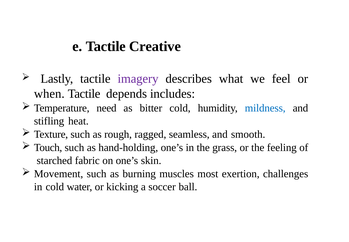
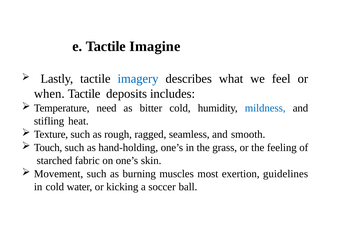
Creative: Creative -> Imagine (155, 46)
imagery colour: purple -> blue (138, 79)
depends: depends -> deposits (127, 94)
challenges: challenges -> guidelines (286, 174)
